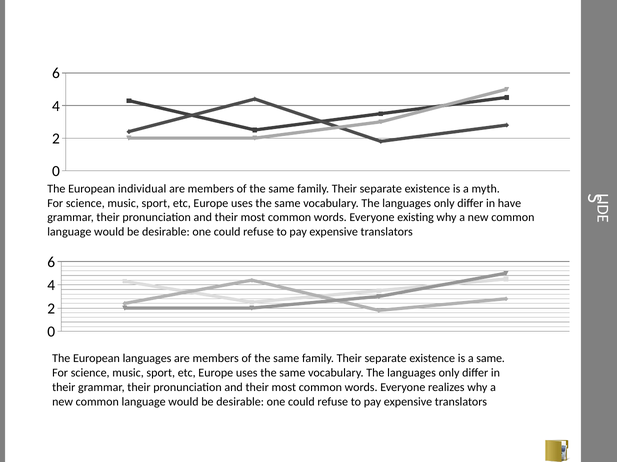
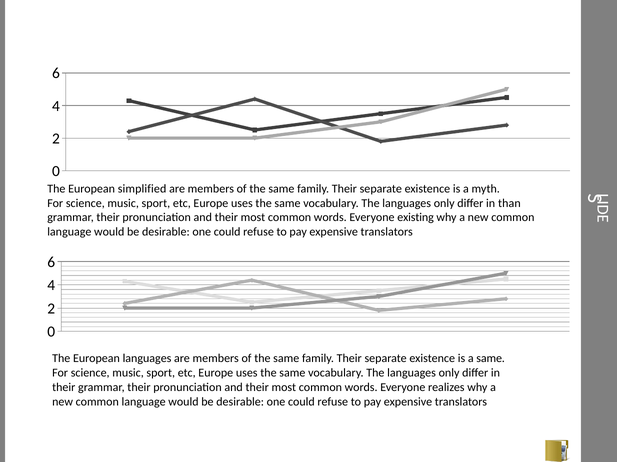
individual: individual -> simplified (142, 189)
have: have -> than (509, 203)
